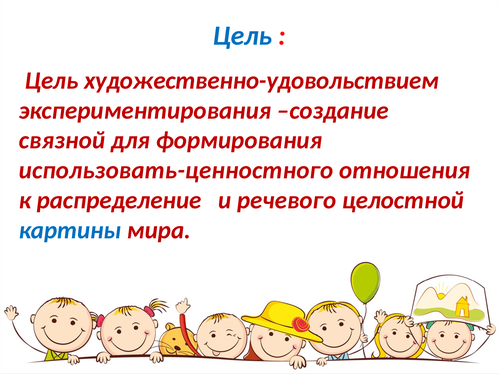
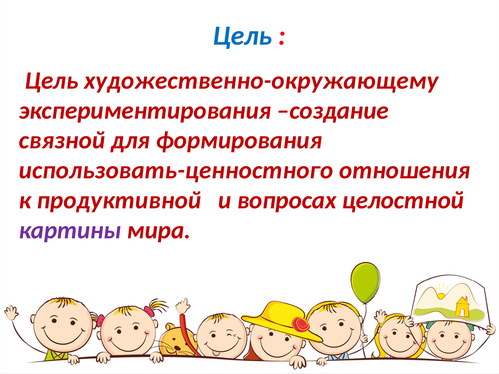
художественно-удовольствием: художественно-удовольствием -> художественно-окружающему (261, 81)
распределение: распределение -> продуктивной (119, 200)
речевого: речевого -> вопросах (287, 200)
картины colour: blue -> purple (70, 230)
